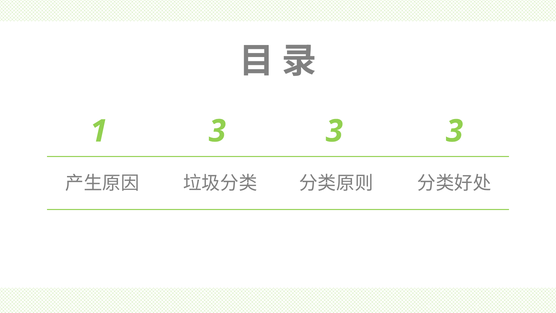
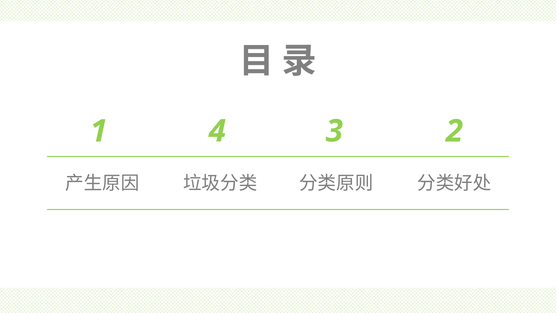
1 3: 3 -> 4 (217, 131)
3: 3 -> 2 (454, 131)
